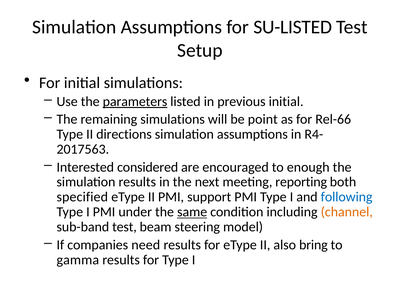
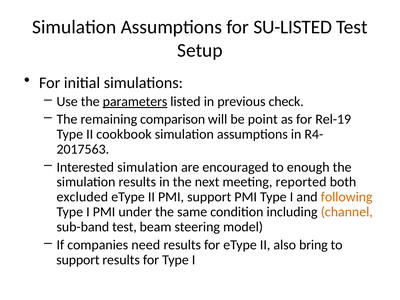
previous initial: initial -> check (286, 102)
remaining simulations: simulations -> comparison (173, 119)
Rel-66: Rel-66 -> Rel-19 (333, 119)
directions: directions -> cookbook (124, 134)
Interested considered: considered -> simulation (147, 167)
reporting: reporting -> reported (301, 182)
specified: specified -> excluded (82, 197)
following colour: blue -> orange (347, 197)
same underline: present -> none (192, 212)
gamma: gamma -> support (78, 260)
